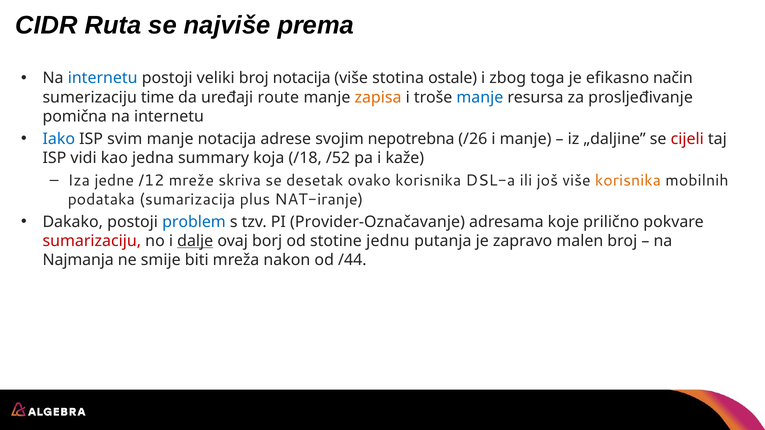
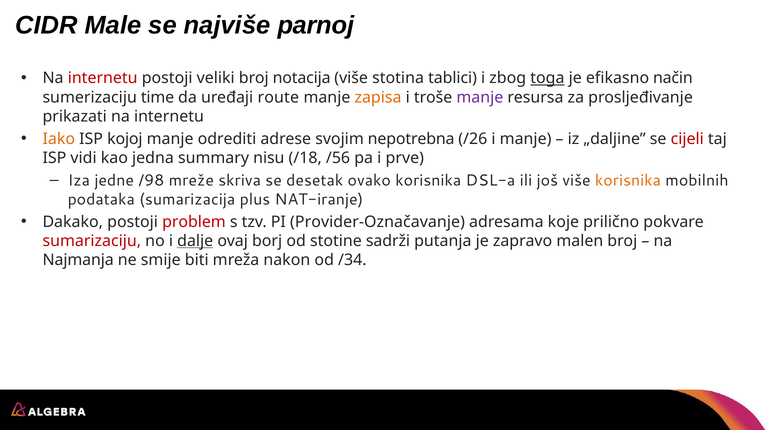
Ruta: Ruta -> Male (113, 26)
prema: prema -> parnoj (316, 26)
internetu colour: blue -> red (103, 78)
ostale: ostale -> tablici (453, 78)
toga underline: none -> present (547, 78)
manje colour: blue -> purple (480, 97)
pomična: pomična -> prikazati (75, 117)
Iako colour: blue -> orange (59, 139)
svim: svim -> kojoj (125, 139)
manje notacija: notacija -> odrediti (227, 139)
koja: koja -> nisu (269, 158)
/52: /52 -> /56 (338, 158)
kaže: kaže -> prve (405, 158)
/12: /12 -> /98 (151, 180)
problem colour: blue -> red (194, 222)
jednu: jednu -> sadrži (388, 241)
/44: /44 -> /34 (352, 260)
